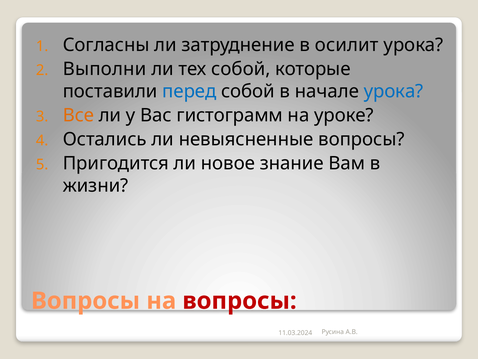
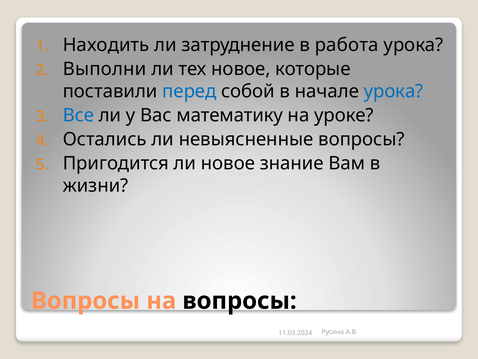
Согласны: Согласны -> Находить (106, 45)
осилит: осилит -> работа (347, 45)
тех собой: собой -> новое (241, 69)
Все colour: orange -> blue (78, 115)
гистограмм: гистограмм -> математику (230, 115)
вопросы colour: red -> black (240, 300)
